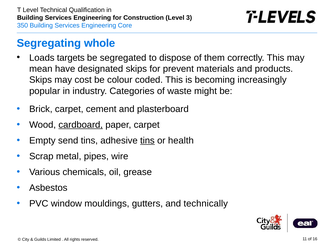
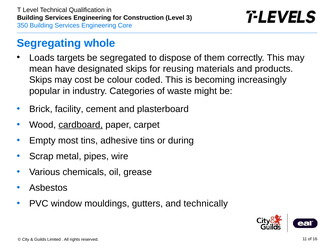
prevent: prevent -> reusing (178, 69)
Brick carpet: carpet -> facility (69, 109)
send: send -> most (68, 141)
tins underline: present -> none (147, 141)
health: health -> during (181, 141)
